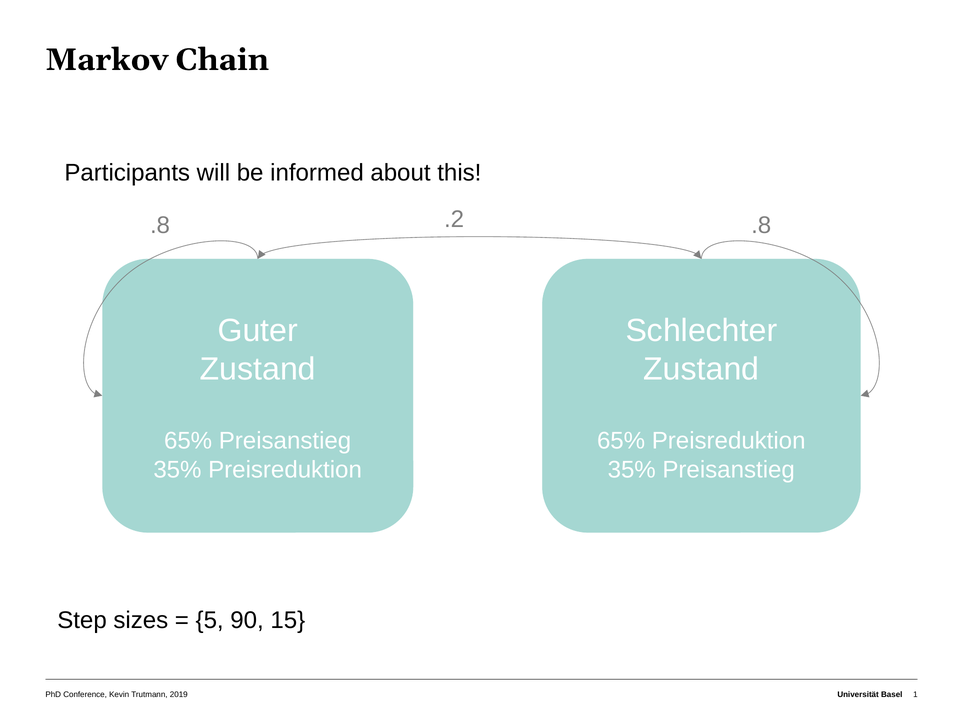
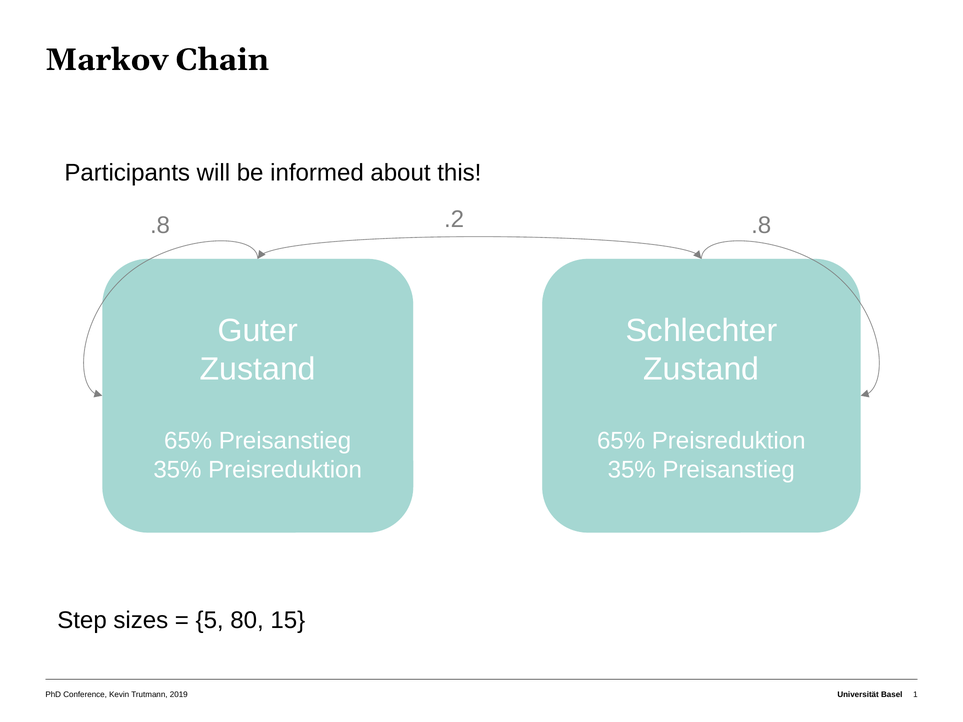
90: 90 -> 80 (247, 621)
